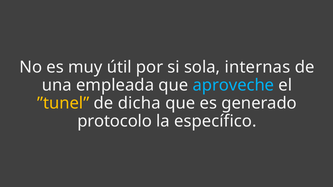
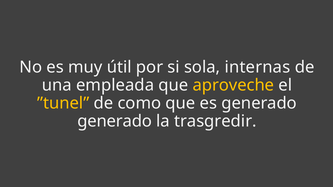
aproveche colour: light blue -> yellow (233, 85)
dicha: dicha -> como (139, 103)
protocolo: protocolo -> generado (115, 121)
específico: específico -> trasgredir (215, 121)
